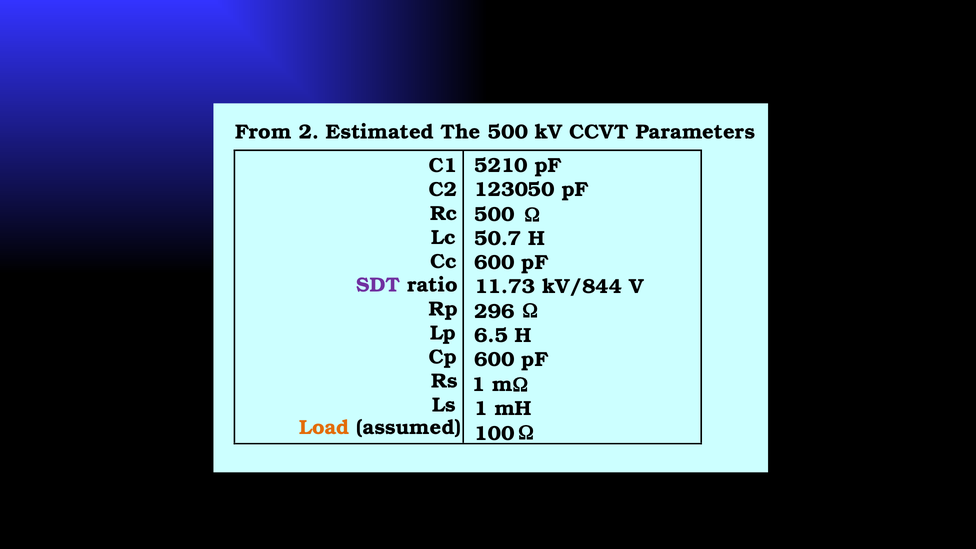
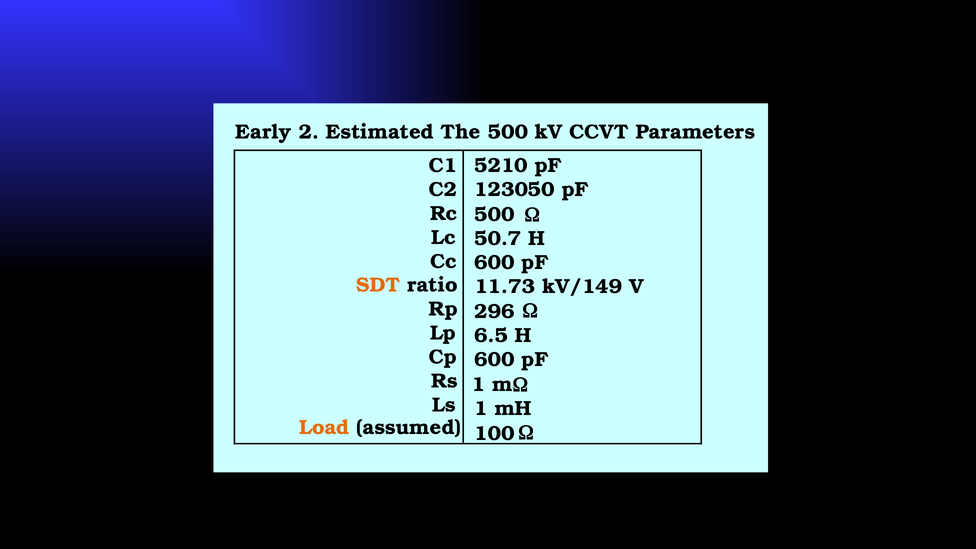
From: From -> Early (263, 132)
SDT colour: purple -> orange (378, 285)
kV/844: kV/844 -> kV/149 (582, 286)
